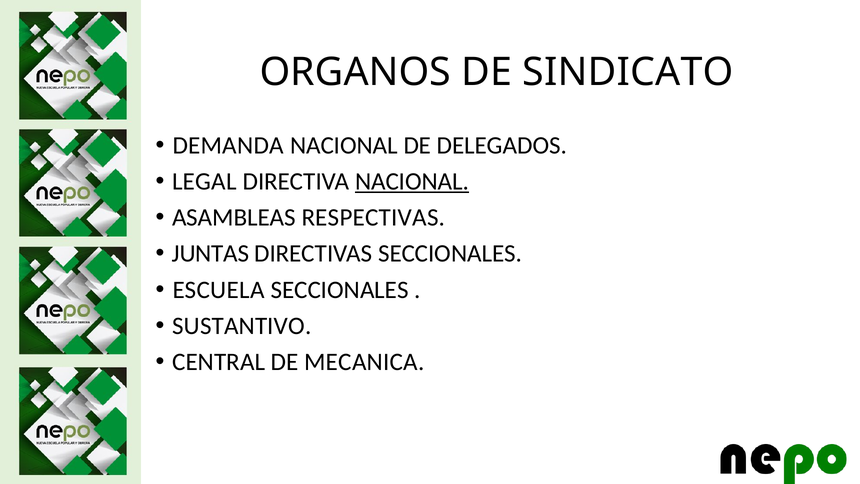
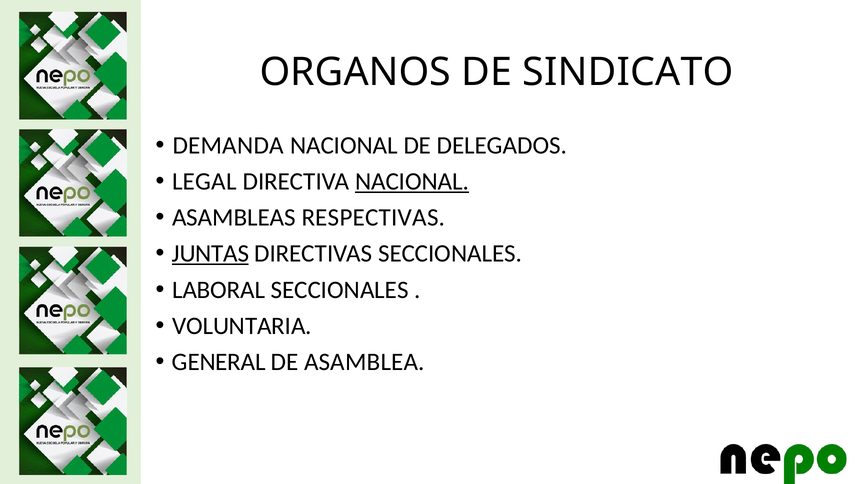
JUNTAS underline: none -> present (210, 254)
ESCUELA: ESCUELA -> LABORAL (219, 290)
SUSTANTIVO: SUSTANTIVO -> VOLUNTARIA (242, 326)
CENTRAL: CENTRAL -> GENERAL (219, 362)
MECANICA: MECANICA -> ASAMBLEA (364, 362)
